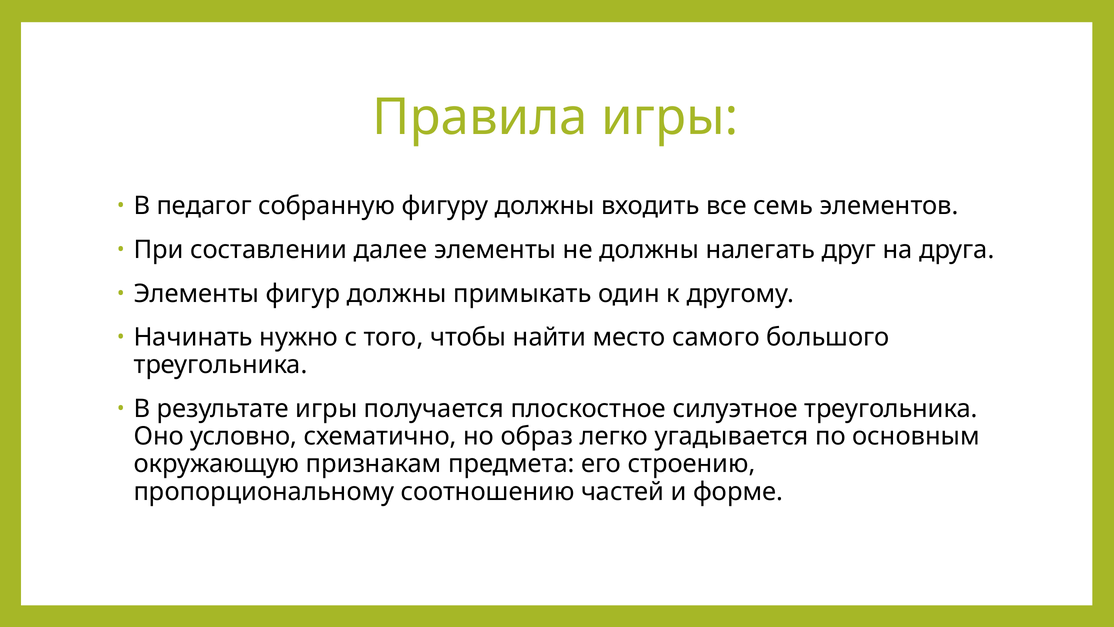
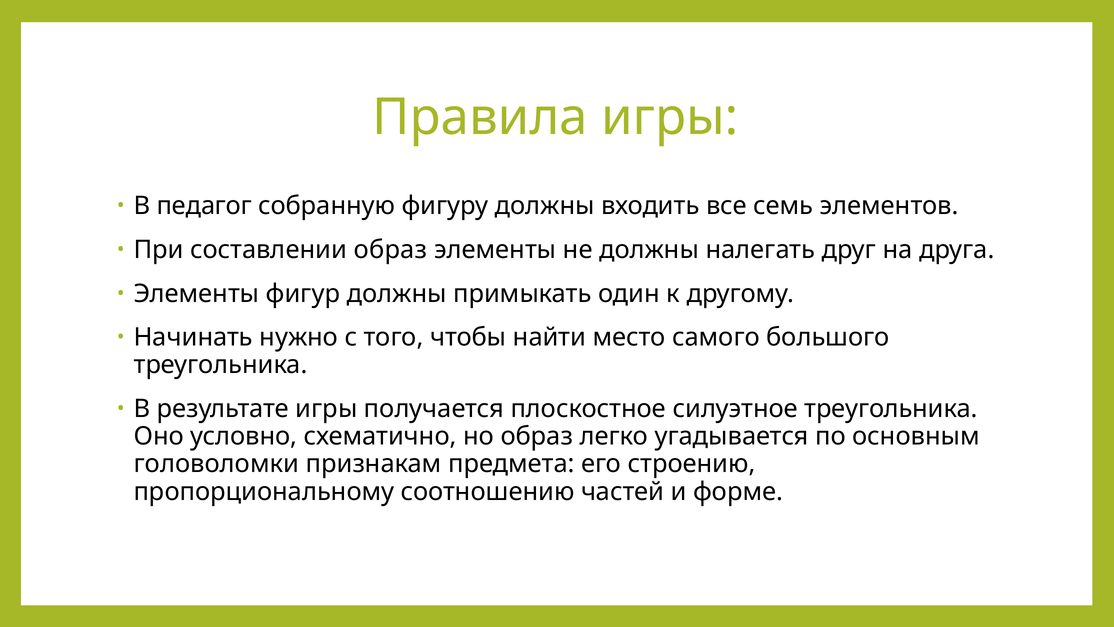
составлении далее: далее -> образ (390, 250)
окружающую: окружающую -> головоломки (216, 464)
